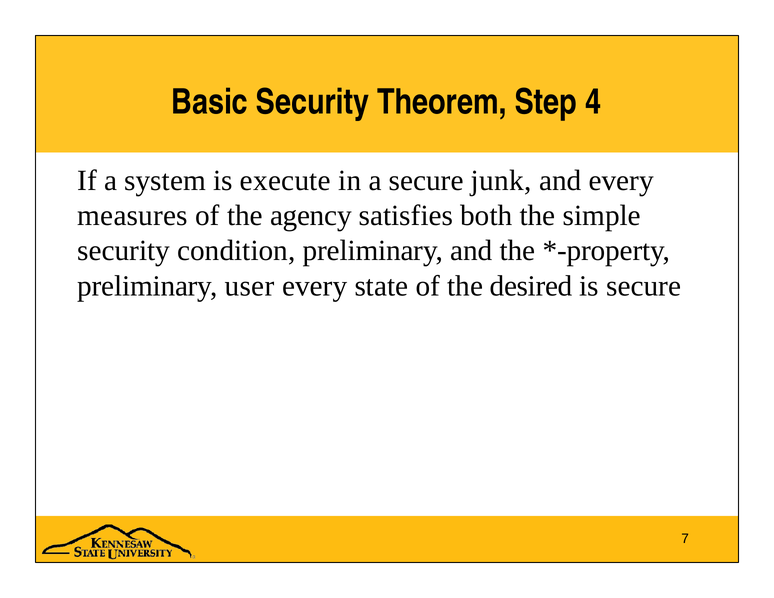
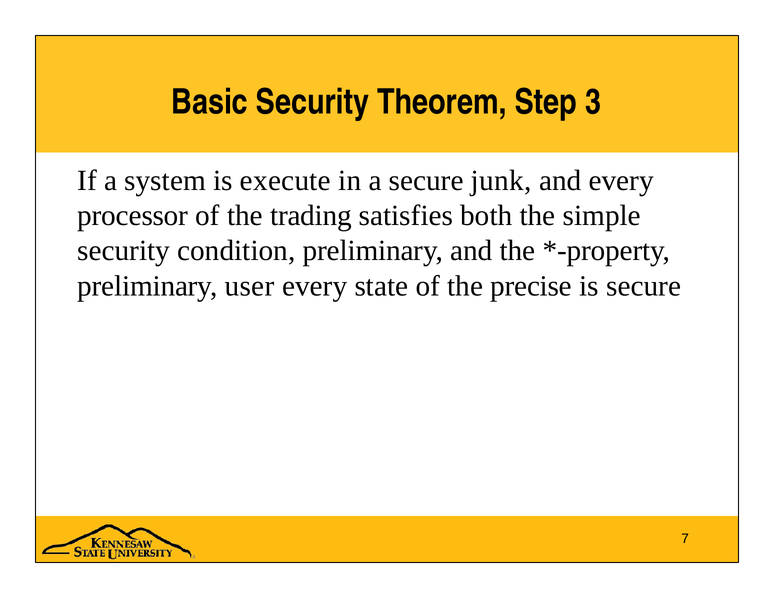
4: 4 -> 3 (593, 102)
measures: measures -> processor (133, 216)
agency: agency -> trading (311, 216)
desired: desired -> precise (531, 286)
